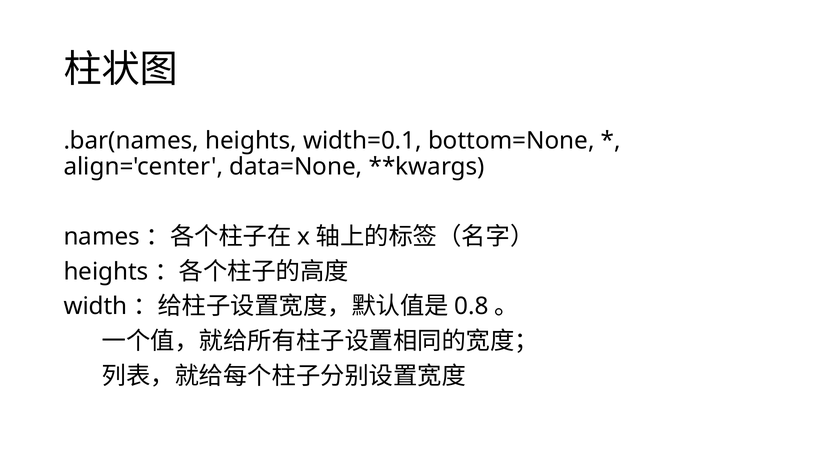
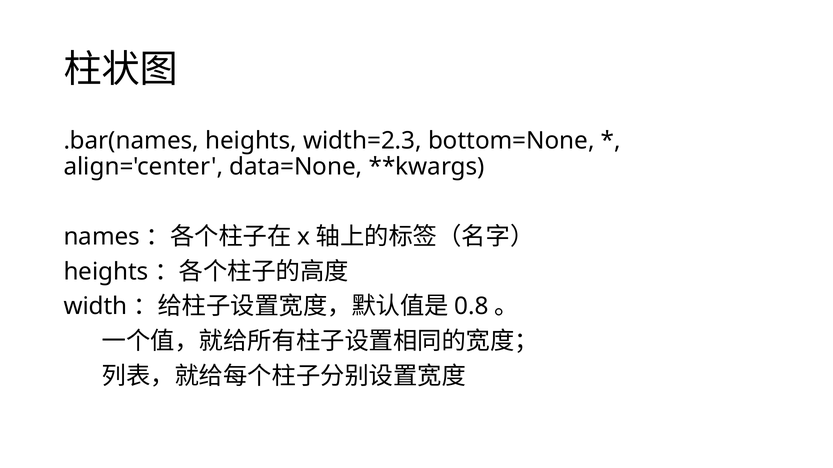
width=0.1: width=0.1 -> width=2.3 (362, 141)
